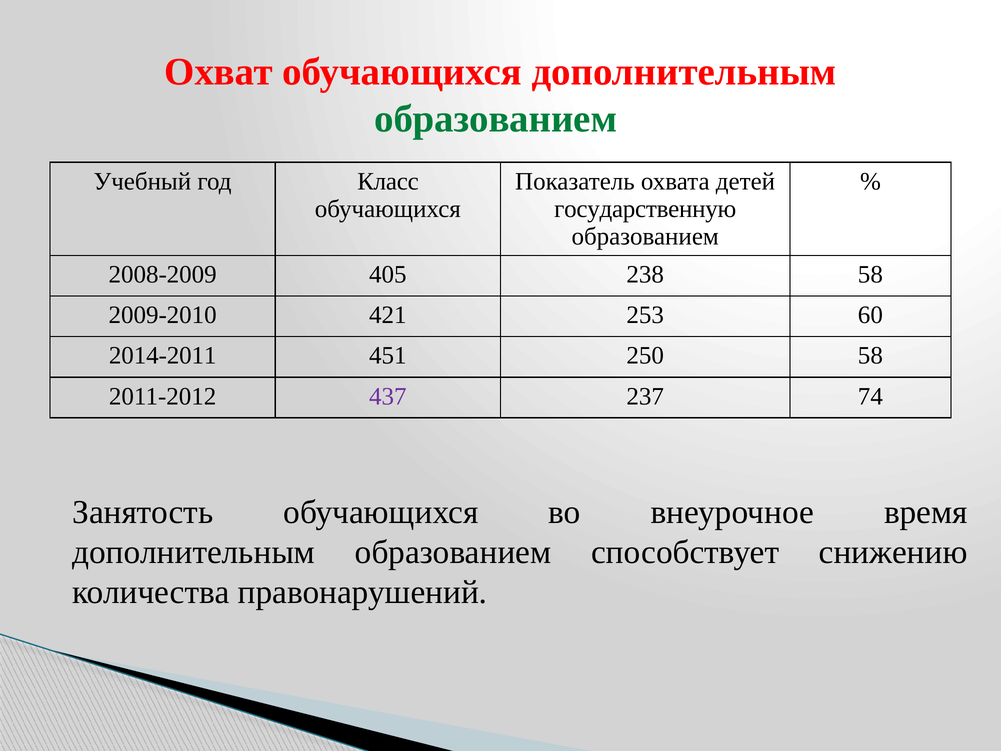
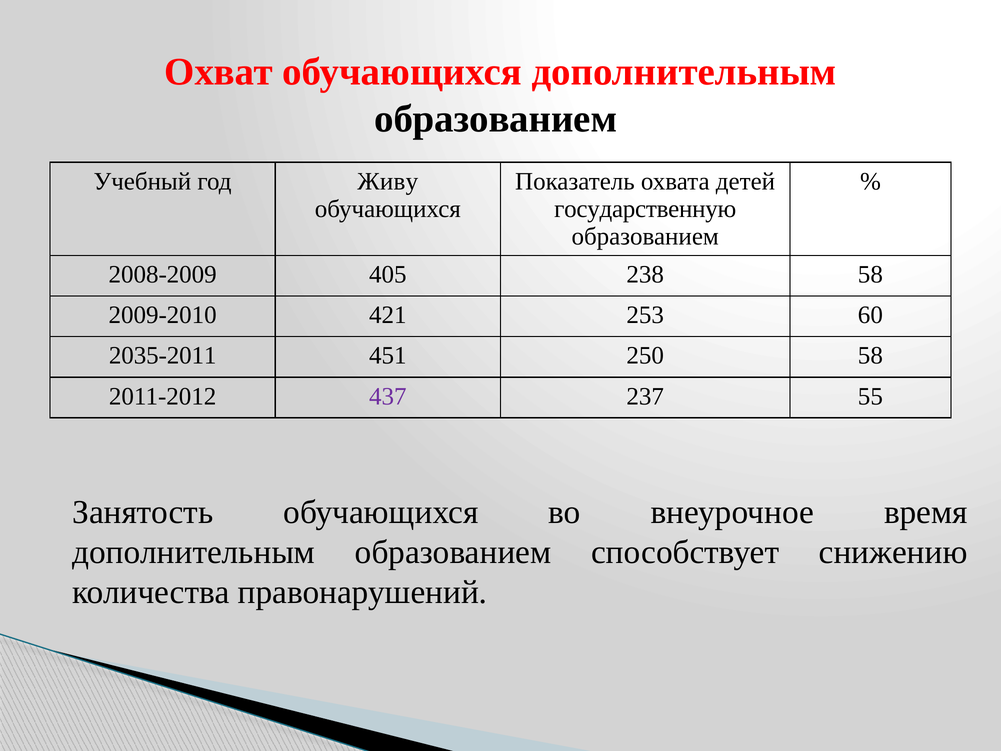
образованием colour: green -> black (496, 119)
Класс: Класс -> Живу (388, 181)
2014-2011: 2014-2011 -> 2035-2011 (163, 356)
74: 74 -> 55 (870, 396)
